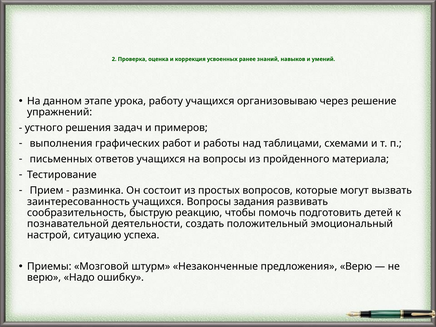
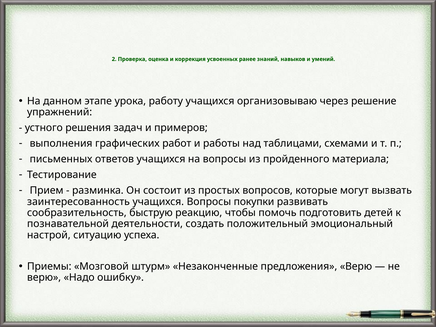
задания: задания -> покупки (254, 202)
